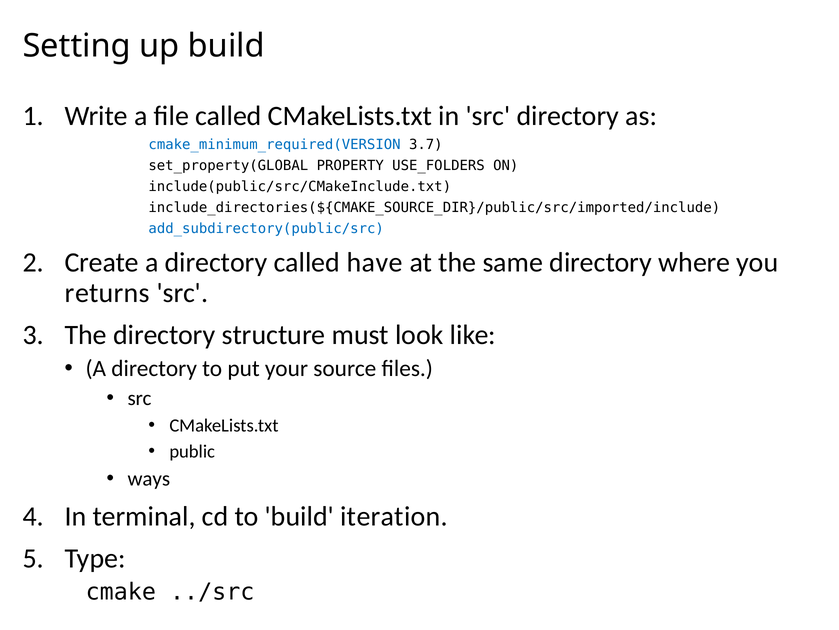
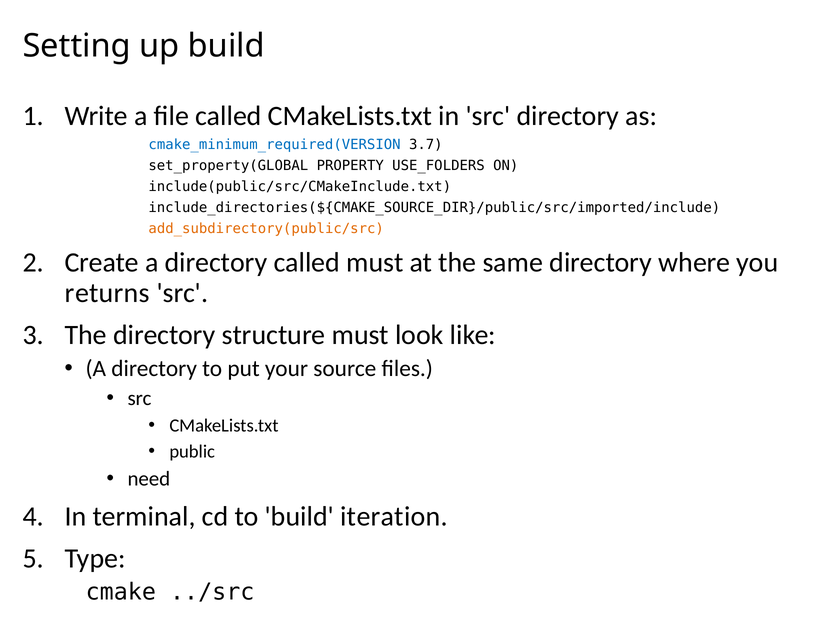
add_subdirectory(public/src colour: blue -> orange (266, 228)
called have: have -> must (375, 262)
ways: ways -> need (149, 478)
